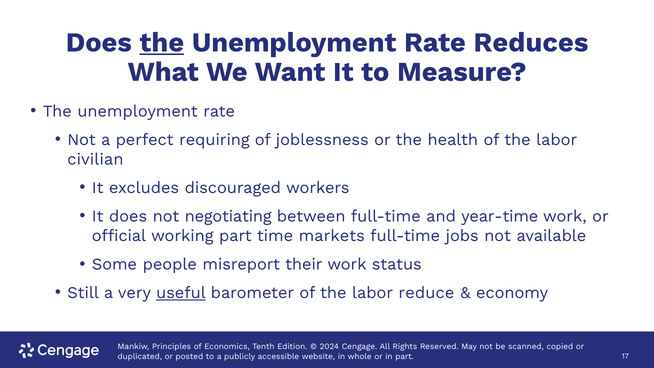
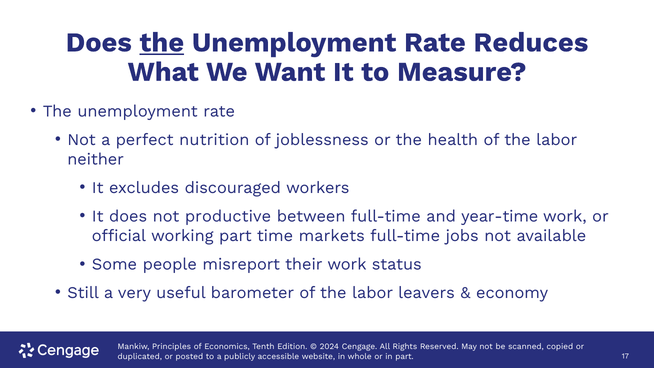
requiring: requiring -> nutrition (214, 140)
civilian: civilian -> neither (96, 159)
negotiating: negotiating -> productive (228, 216)
useful underline: present -> none (181, 293)
reduce: reduce -> leavers (427, 293)
